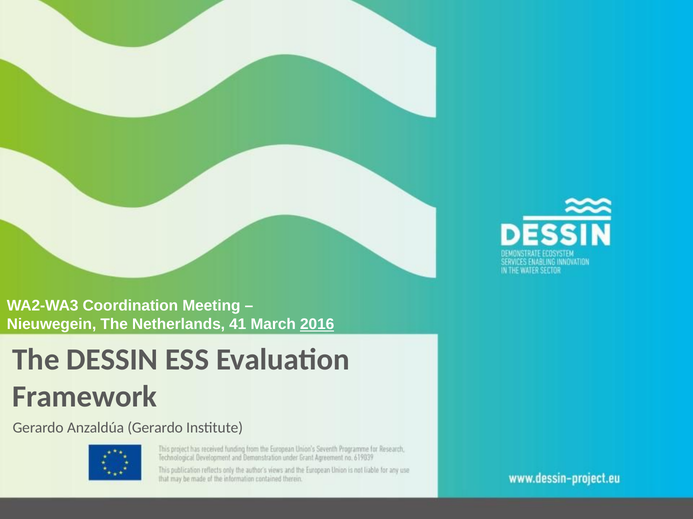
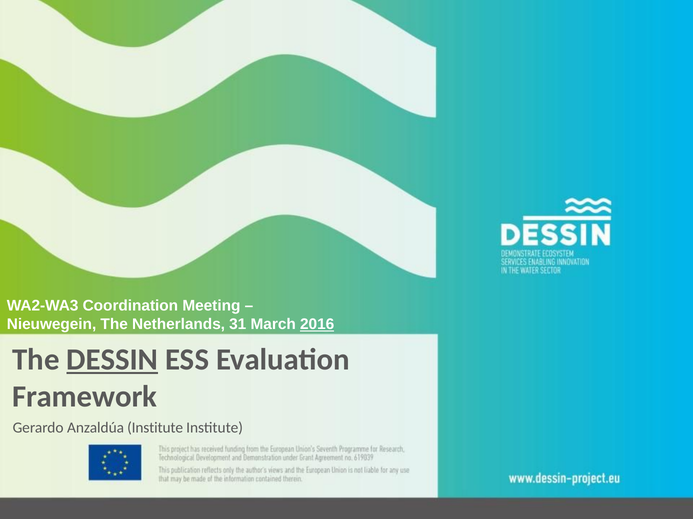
41: 41 -> 31 (238, 325)
DESSIN underline: none -> present (112, 360)
Anzaldúa Gerardo: Gerardo -> Institute (155, 428)
